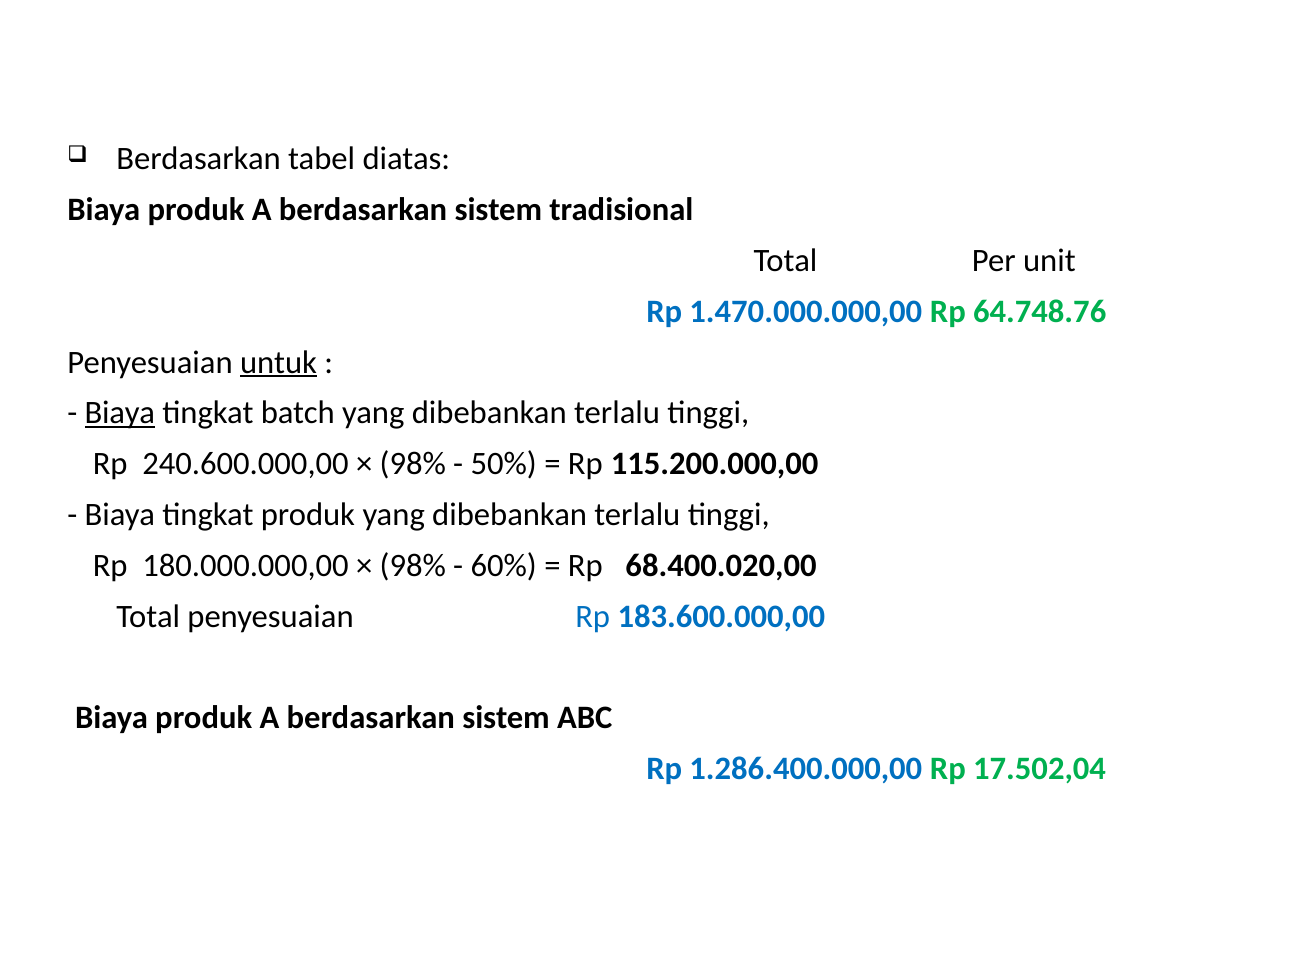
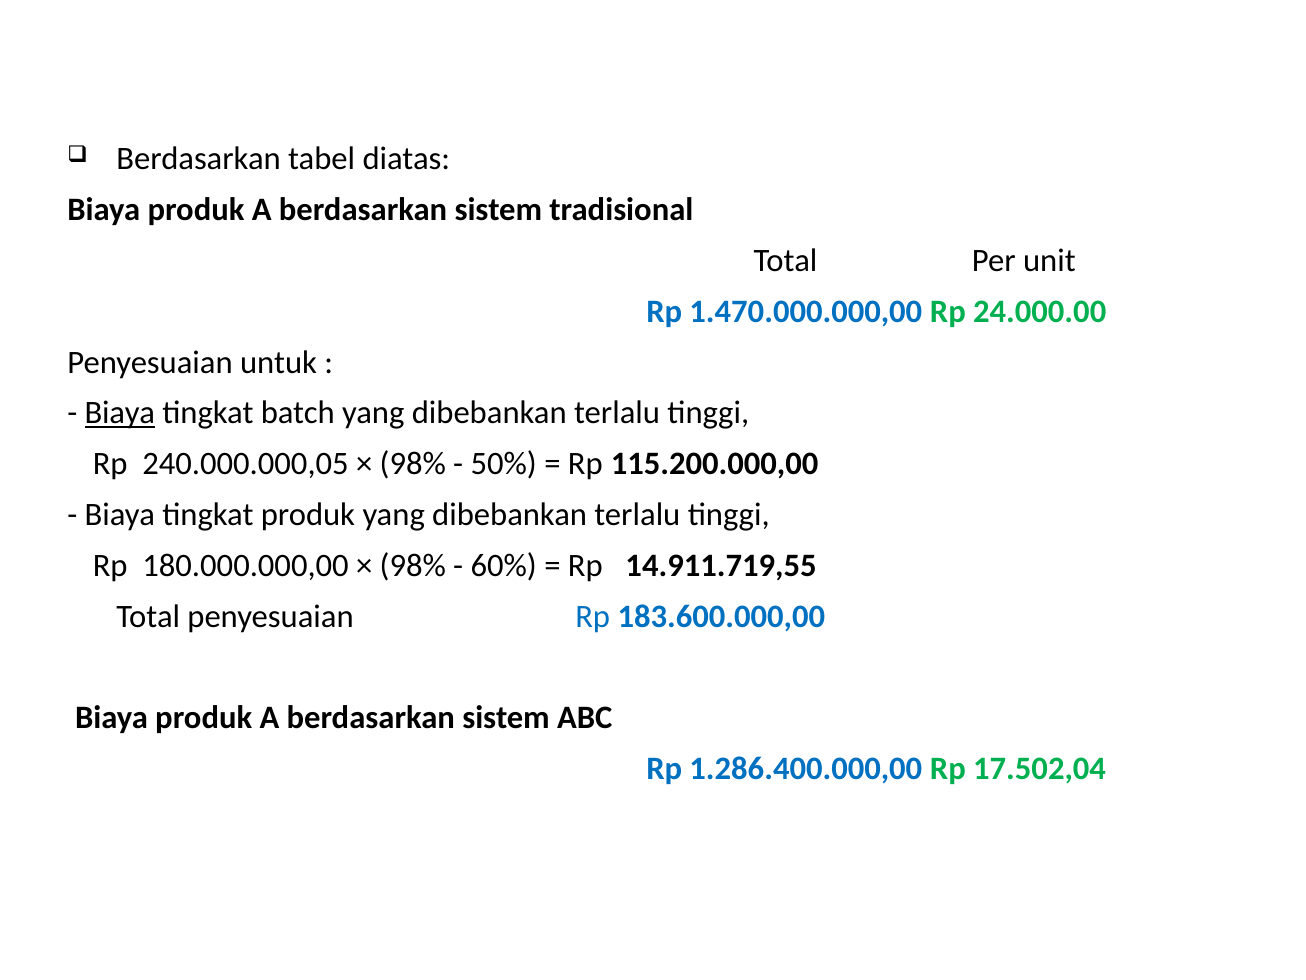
64.748.76: 64.748.76 -> 24.000.00 (1040, 311)
untuk underline: present -> none (279, 362)
240.600.000,00: 240.600.000,00 -> 240.000.000,05 (246, 464)
68.400.020,00: 68.400.020,00 -> 14.911.719,55 (721, 565)
